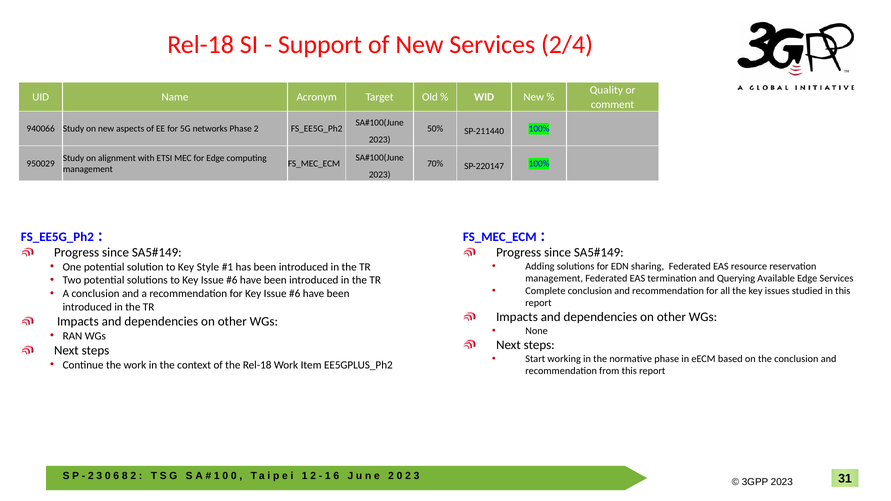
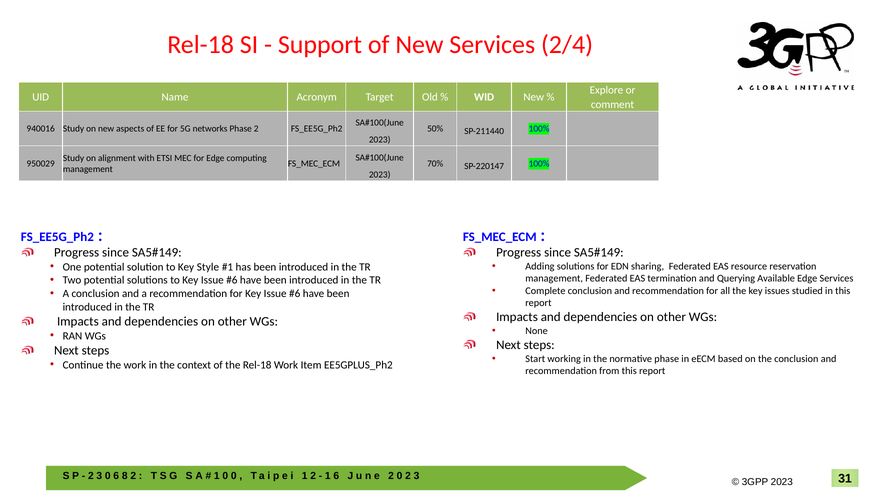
Quality: Quality -> Explore (606, 90)
940066: 940066 -> 940016 (41, 129)
